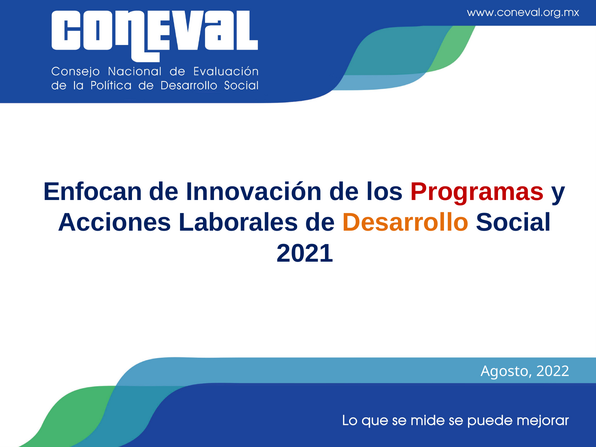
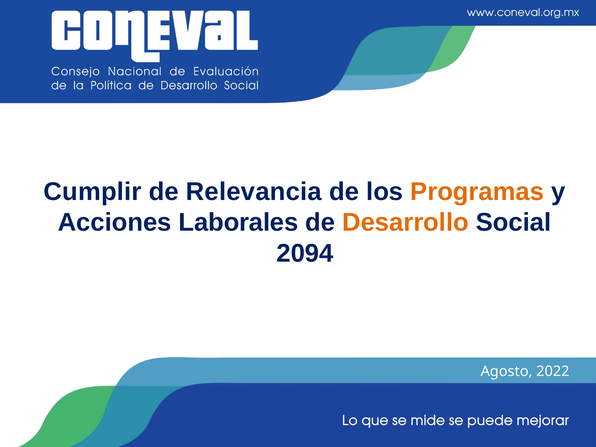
Enfocan: Enfocan -> Cumplir (93, 192)
Innovación: Innovación -> Relevancia (254, 192)
Programas colour: red -> orange (477, 192)
2021: 2021 -> 2094 (305, 253)
